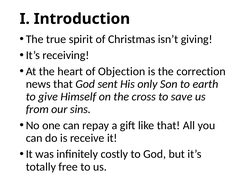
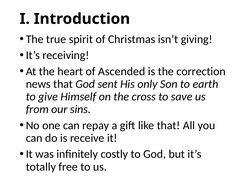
Objection: Objection -> Ascended (122, 72)
